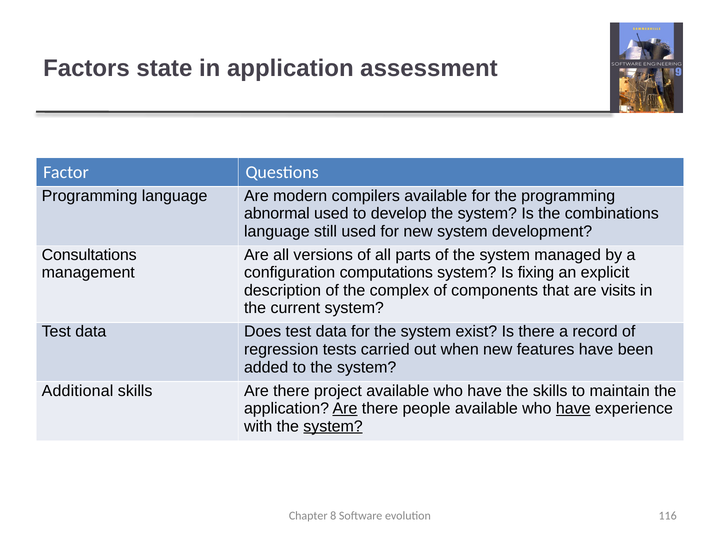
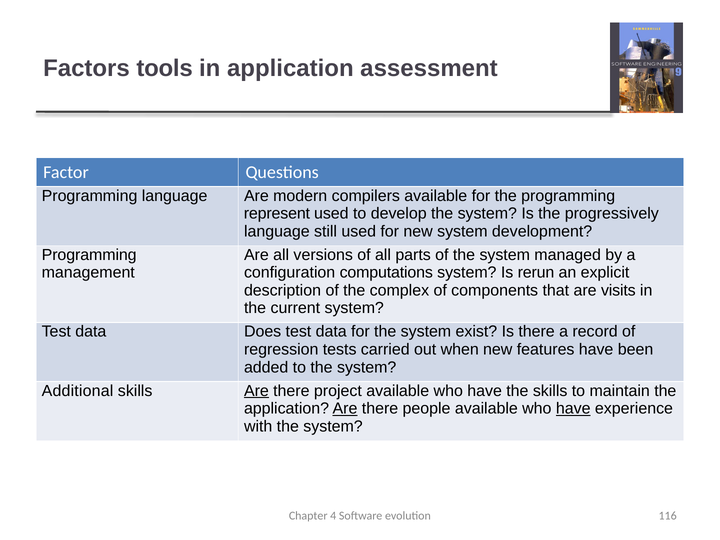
state: state -> tools (165, 68)
abnormal: abnormal -> represent (277, 214)
combinations: combinations -> progressively (612, 214)
Consultations: Consultations -> Programming (89, 255)
fixing: fixing -> rerun (536, 273)
Are underline: none -> present (256, 391)
system underline: present -> none (333, 426)
8: 8 -> 4 (333, 516)
